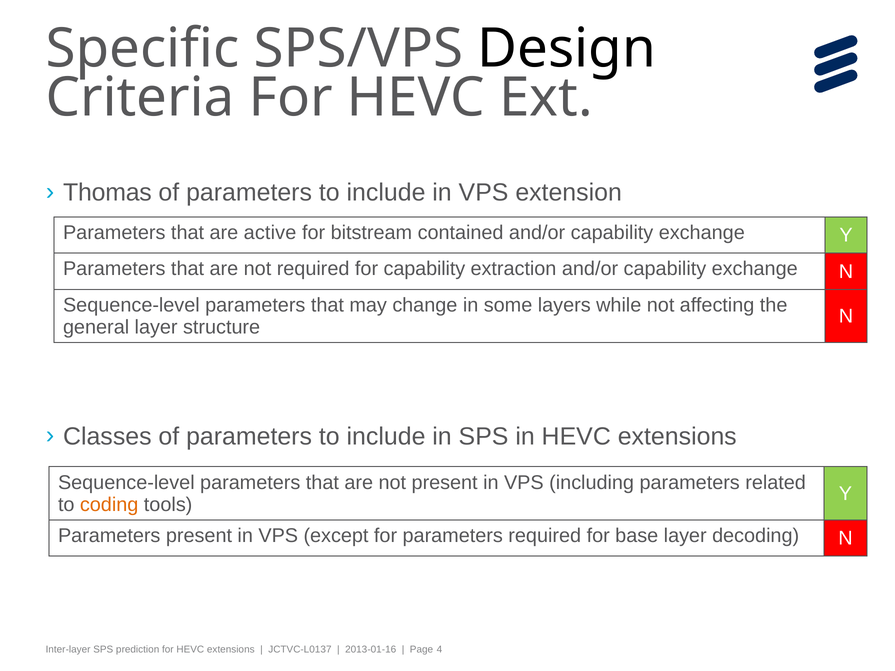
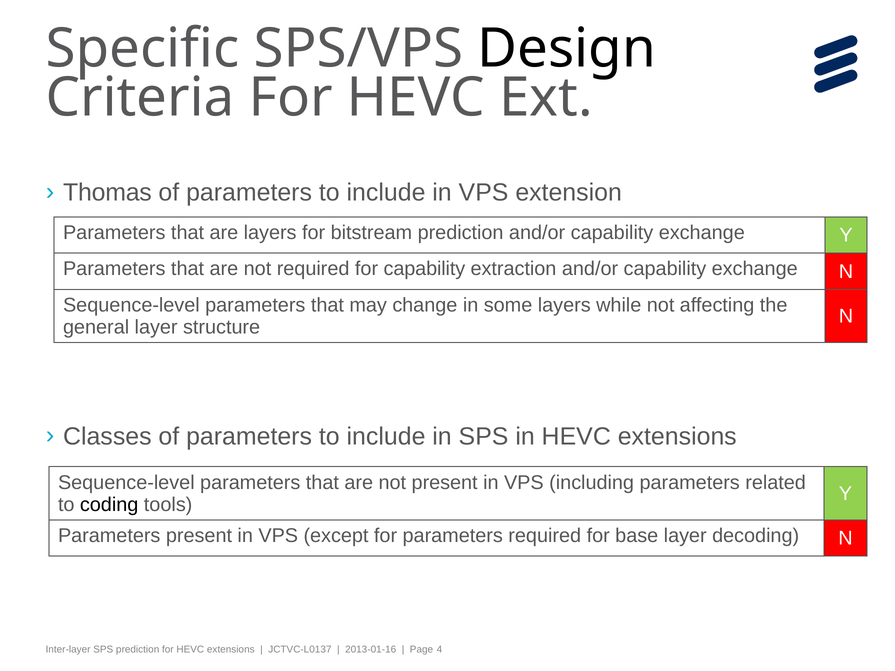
are active: active -> layers (270, 233)
bitstream contained: contained -> prediction (461, 233)
coding colour: orange -> black (109, 505)
